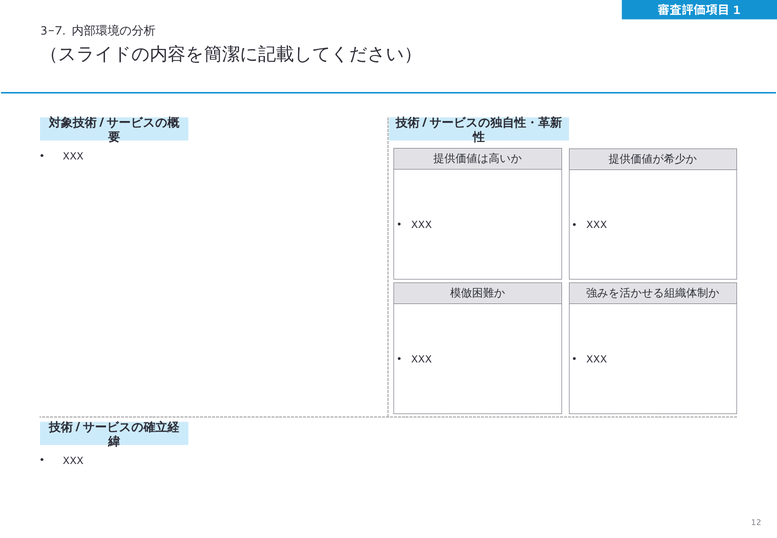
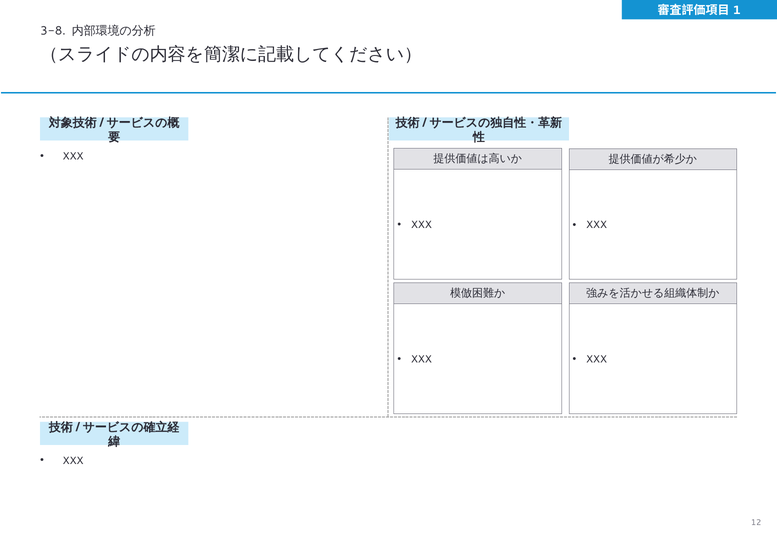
3-7: 3-7 -> 3-8 (53, 31)
